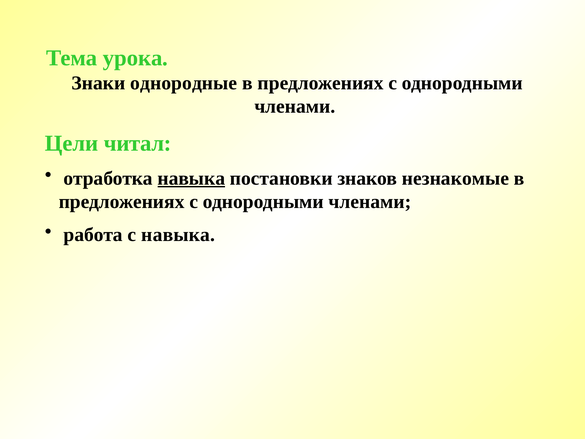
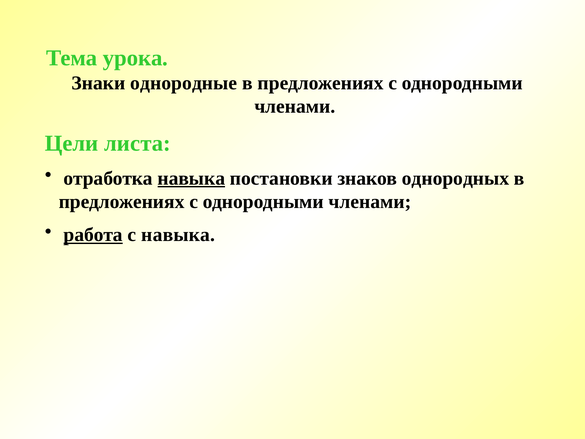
читал: читал -> листа (137, 143)
незнакомые: незнакомые -> однородных (455, 178)
работа underline: none -> present (93, 235)
